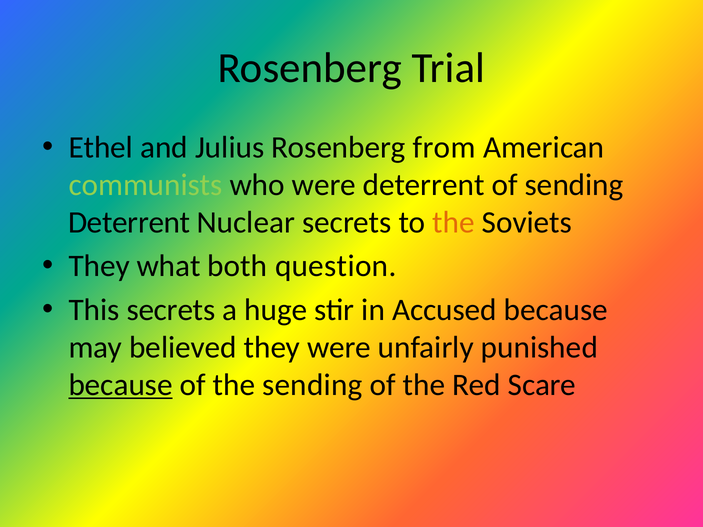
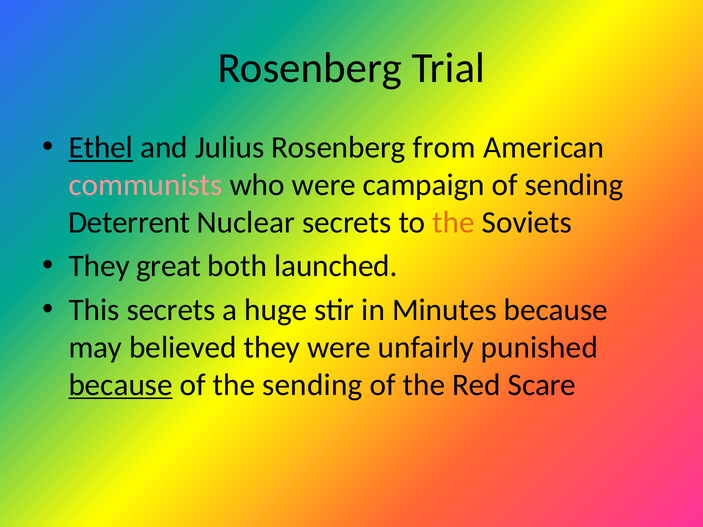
Ethel underline: none -> present (101, 147)
communists colour: light green -> pink (146, 185)
were deterrent: deterrent -> campaign (424, 185)
what: what -> great (169, 266)
question: question -> launched (336, 266)
Accused: Accused -> Minutes (444, 310)
